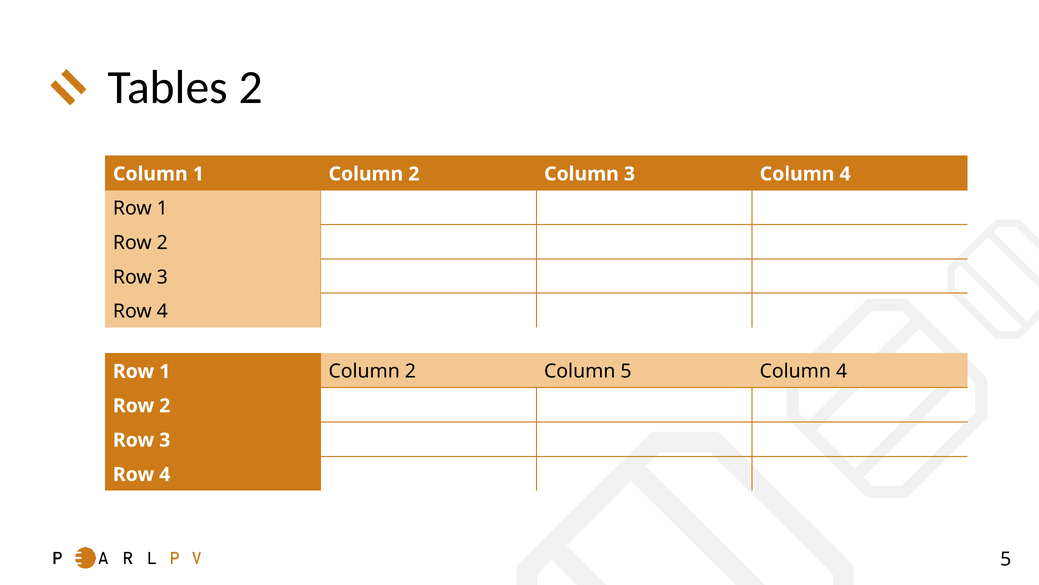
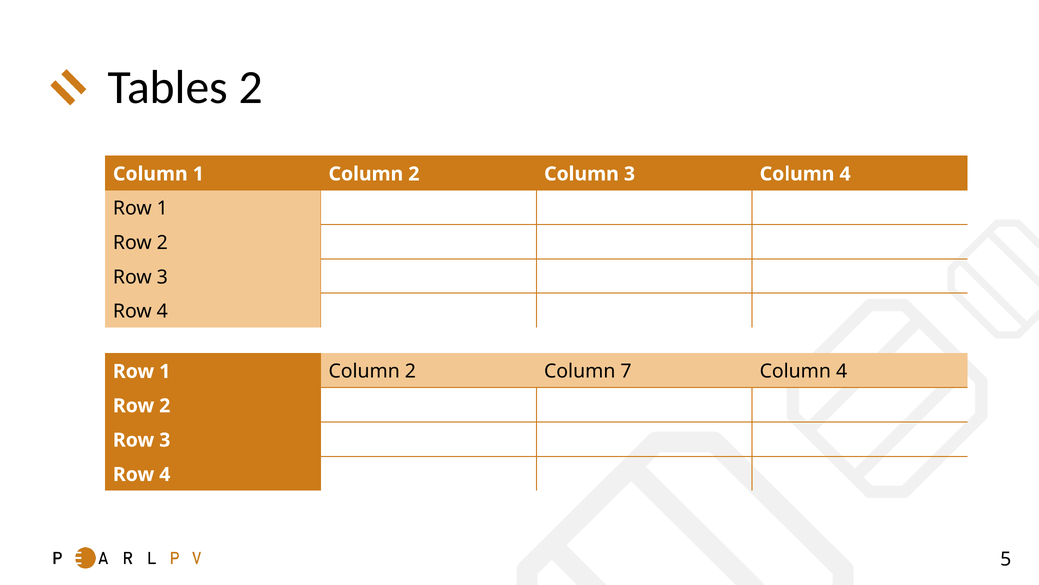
Column 5: 5 -> 7 (626, 371)
